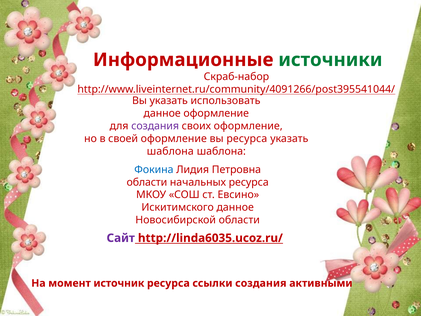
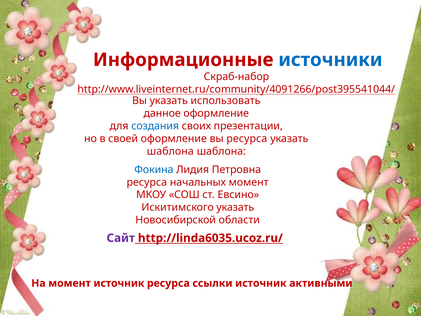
источники colour: green -> blue (330, 60)
создания colour: purple -> blue (155, 126)
своих оформление: оформление -> презентации (248, 126)
области: области -> ресурса (147, 182)
начальных ресурса: ресурса -> момент (249, 182)
Искитимского данное: данное -> указать (235, 207)
ссылки создания: создания -> источник (261, 283)
